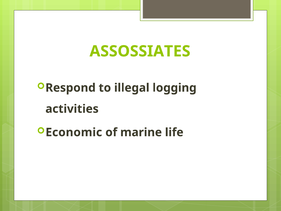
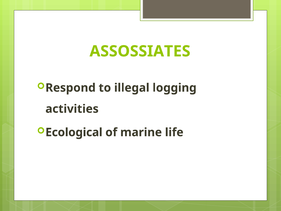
Economic: Economic -> Ecological (74, 132)
